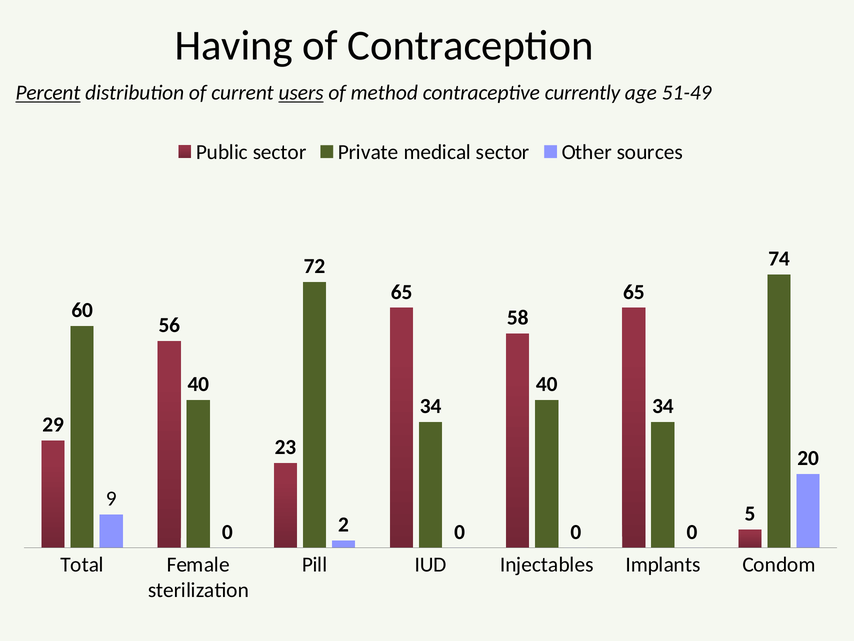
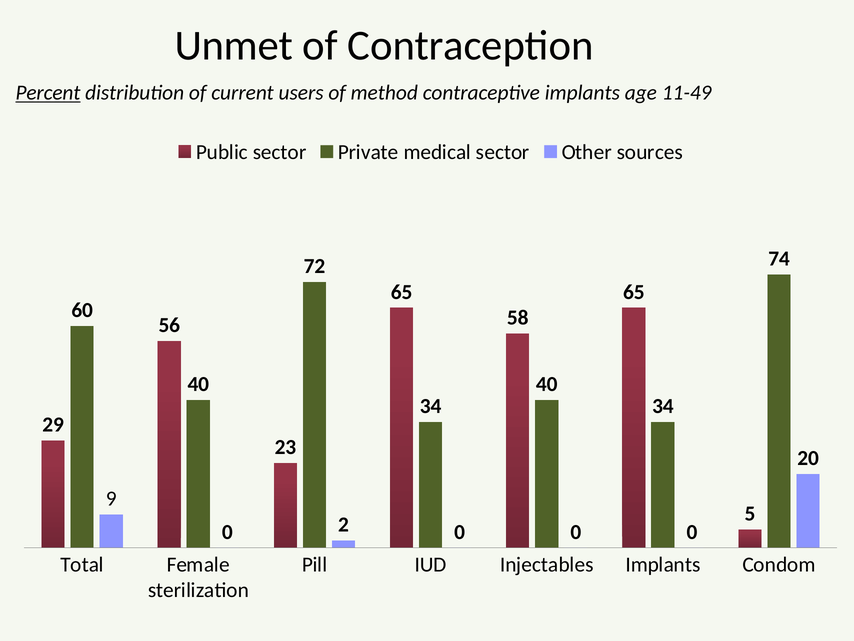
Having: Having -> Unmet (234, 46)
users underline: present -> none (301, 93)
contraceptive currently: currently -> implants (582, 93)
51-49: 51-49 -> 11-49 (687, 93)
